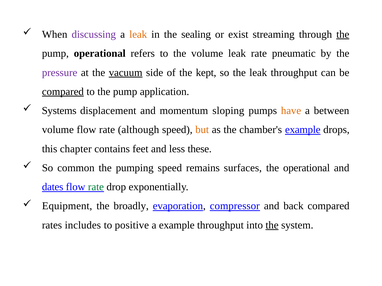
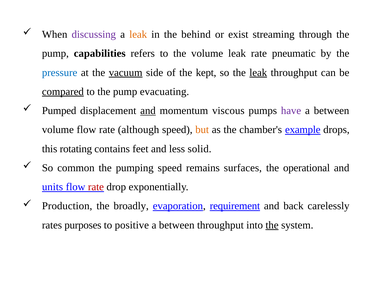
sealing: sealing -> behind (196, 34)
the underline: present -> none (343, 34)
pump operational: operational -> capabilities (100, 54)
pressure colour: purple -> blue (60, 73)
leak underline: none -> present (258, 73)
application: application -> evacuating (164, 92)
Systems: Systems -> Pumped (59, 111)
and underline: none -> present (148, 111)
sloping: sloping -> viscous (228, 111)
have colour: orange -> purple (291, 111)
chapter: chapter -> rotating (76, 149)
these: these -> solid (200, 149)
dates: dates -> units (53, 187)
rate colour: green -> red (96, 187)
Equipment: Equipment -> Production (67, 206)
compressor: compressor -> requirement (235, 206)
back compared: compared -> carelessly (329, 206)
includes: includes -> purposes (83, 225)
example: example -> between (177, 225)
